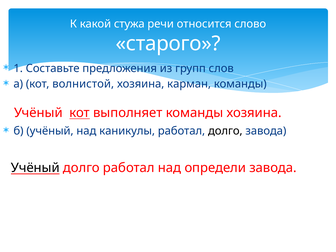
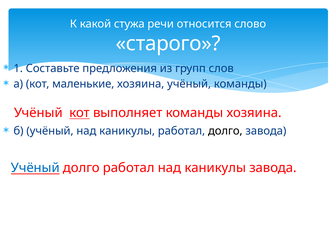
волнистой: волнистой -> маленькие (83, 84)
карман: карман -> учёный (189, 84)
Учёный colour: black -> blue (35, 168)
работал над определи: определи -> каникулы (215, 168)
